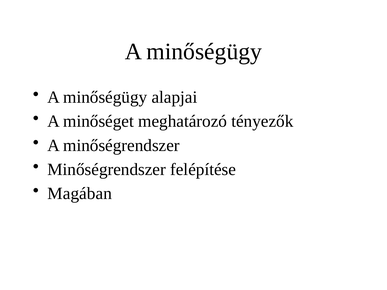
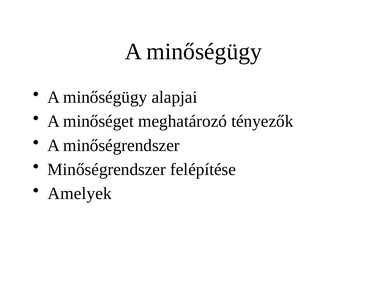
Magában: Magában -> Amelyek (80, 194)
